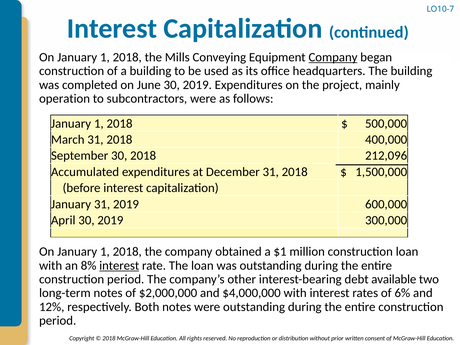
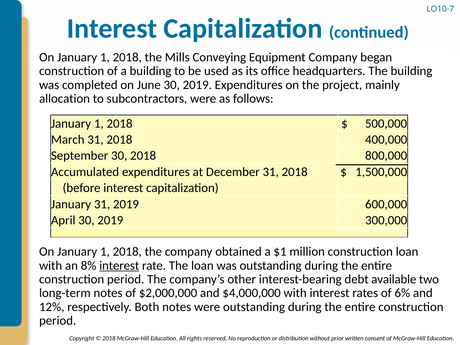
Company underline: present -> none (333, 57)
operation: operation -> allocation (65, 99)
212,096: 212,096 -> 800,000 (386, 156)
